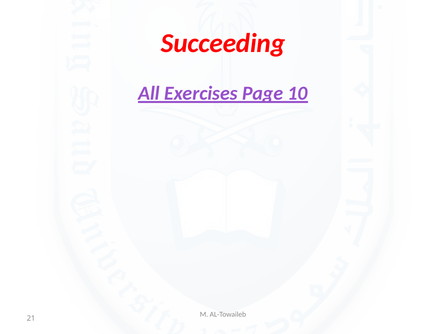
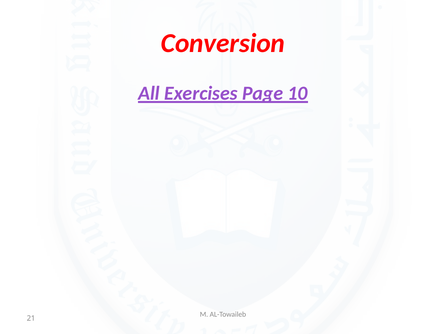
Succeeding: Succeeding -> Conversion (223, 43)
